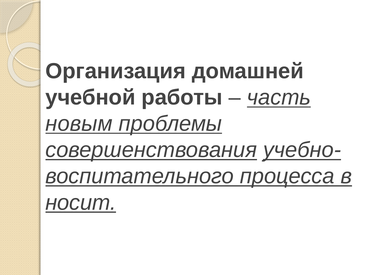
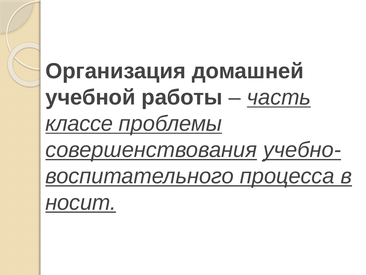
новым: новым -> классе (79, 123)
